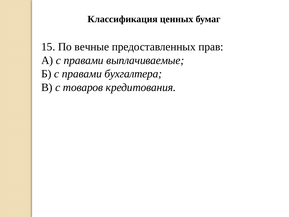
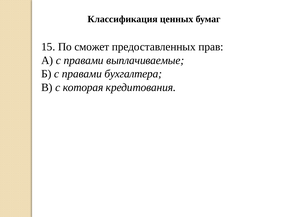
вечные: вечные -> сможет (92, 47)
товаров: товаров -> которая (83, 87)
